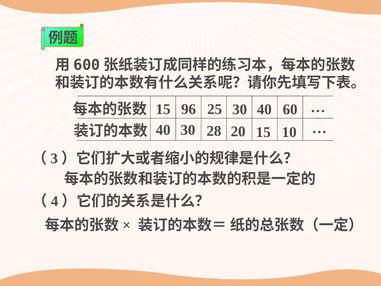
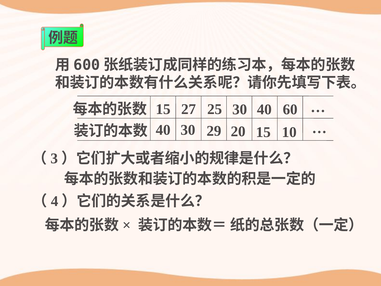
96: 96 -> 27 (189, 109)
28: 28 -> 29 (214, 131)
